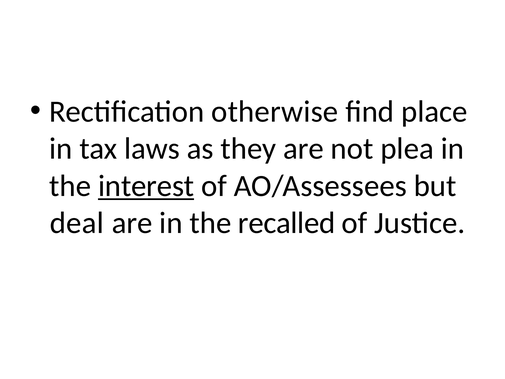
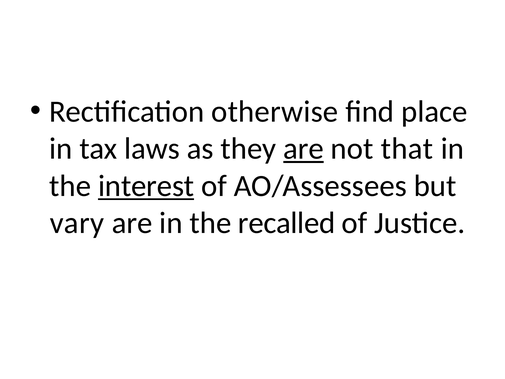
are underline: none -> present (303, 149)
plea: plea -> that (407, 149)
deal: deal -> vary (77, 223)
